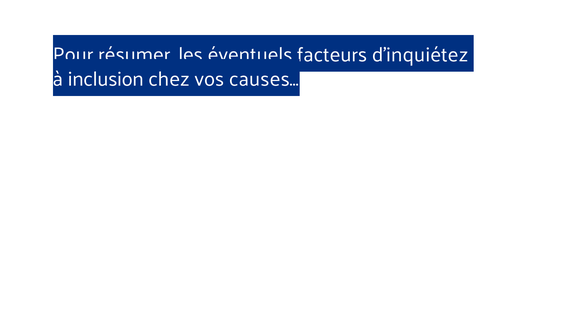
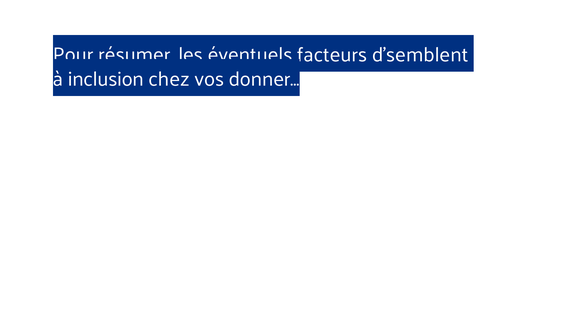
d’inquiétez: d’inquiétez -> d’semblent (420, 55)
causes…: causes… -> donner… (264, 79)
